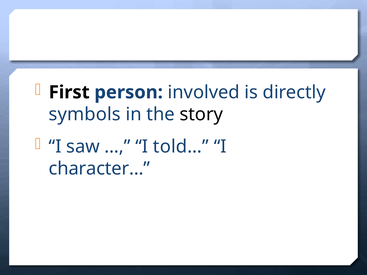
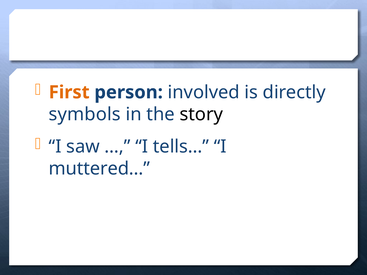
First colour: black -> orange (69, 92)
told…: told… -> tells… (181, 147)
character…: character… -> muttered… (99, 169)
